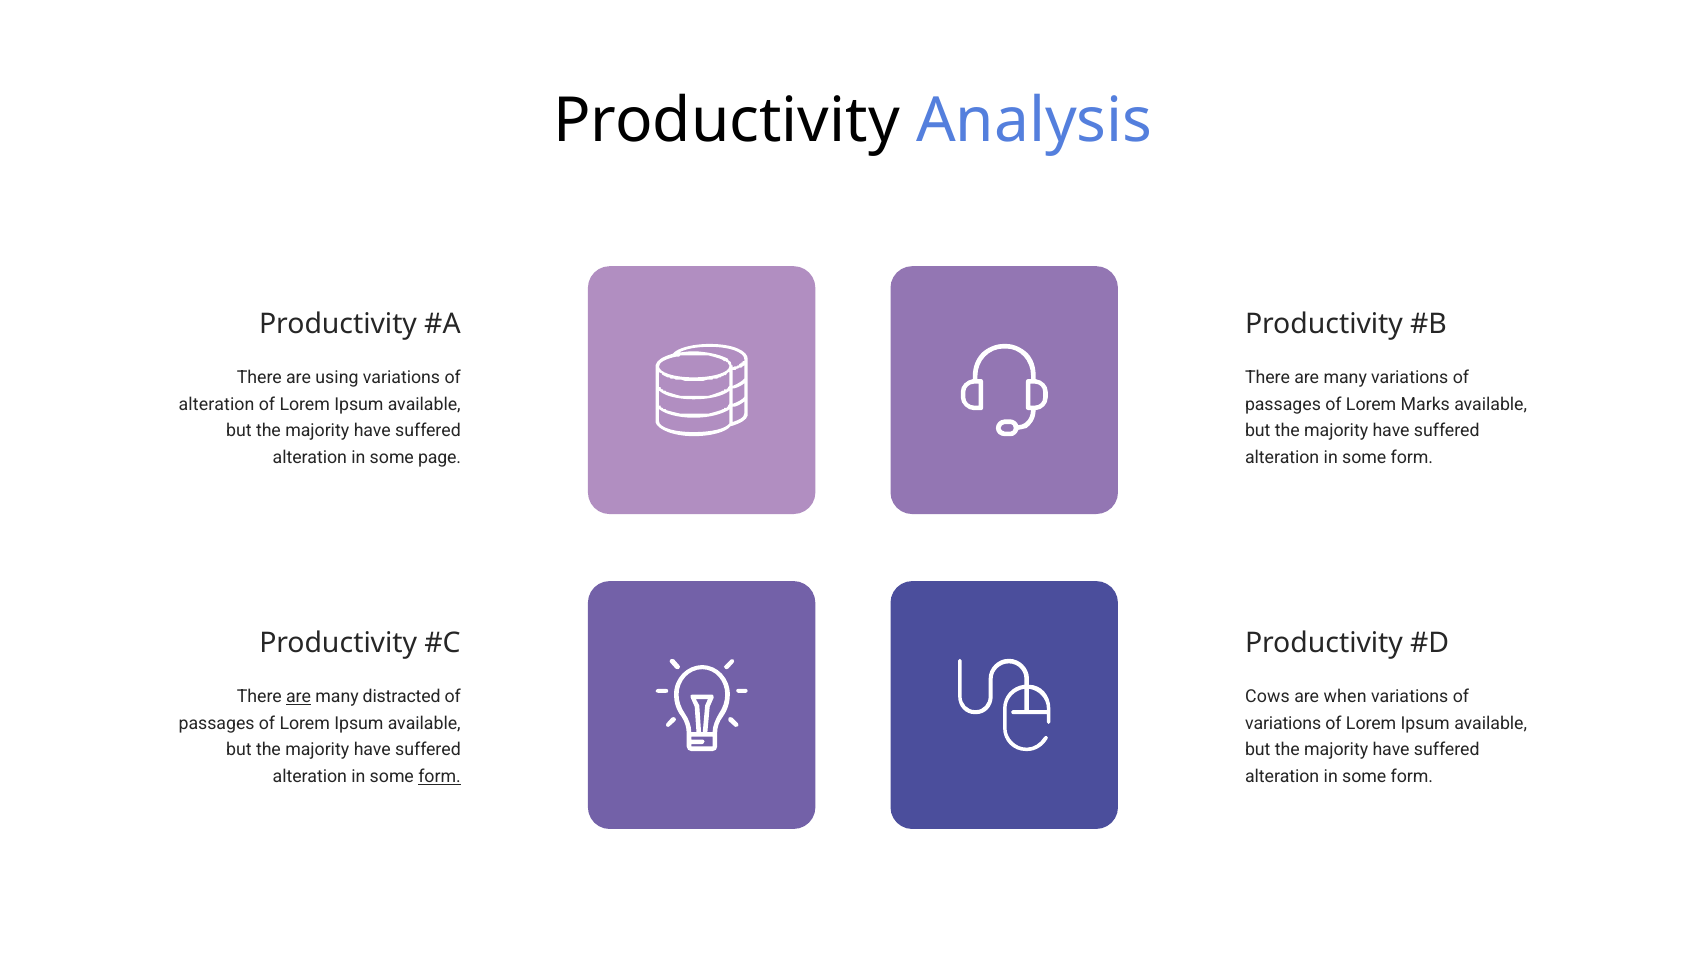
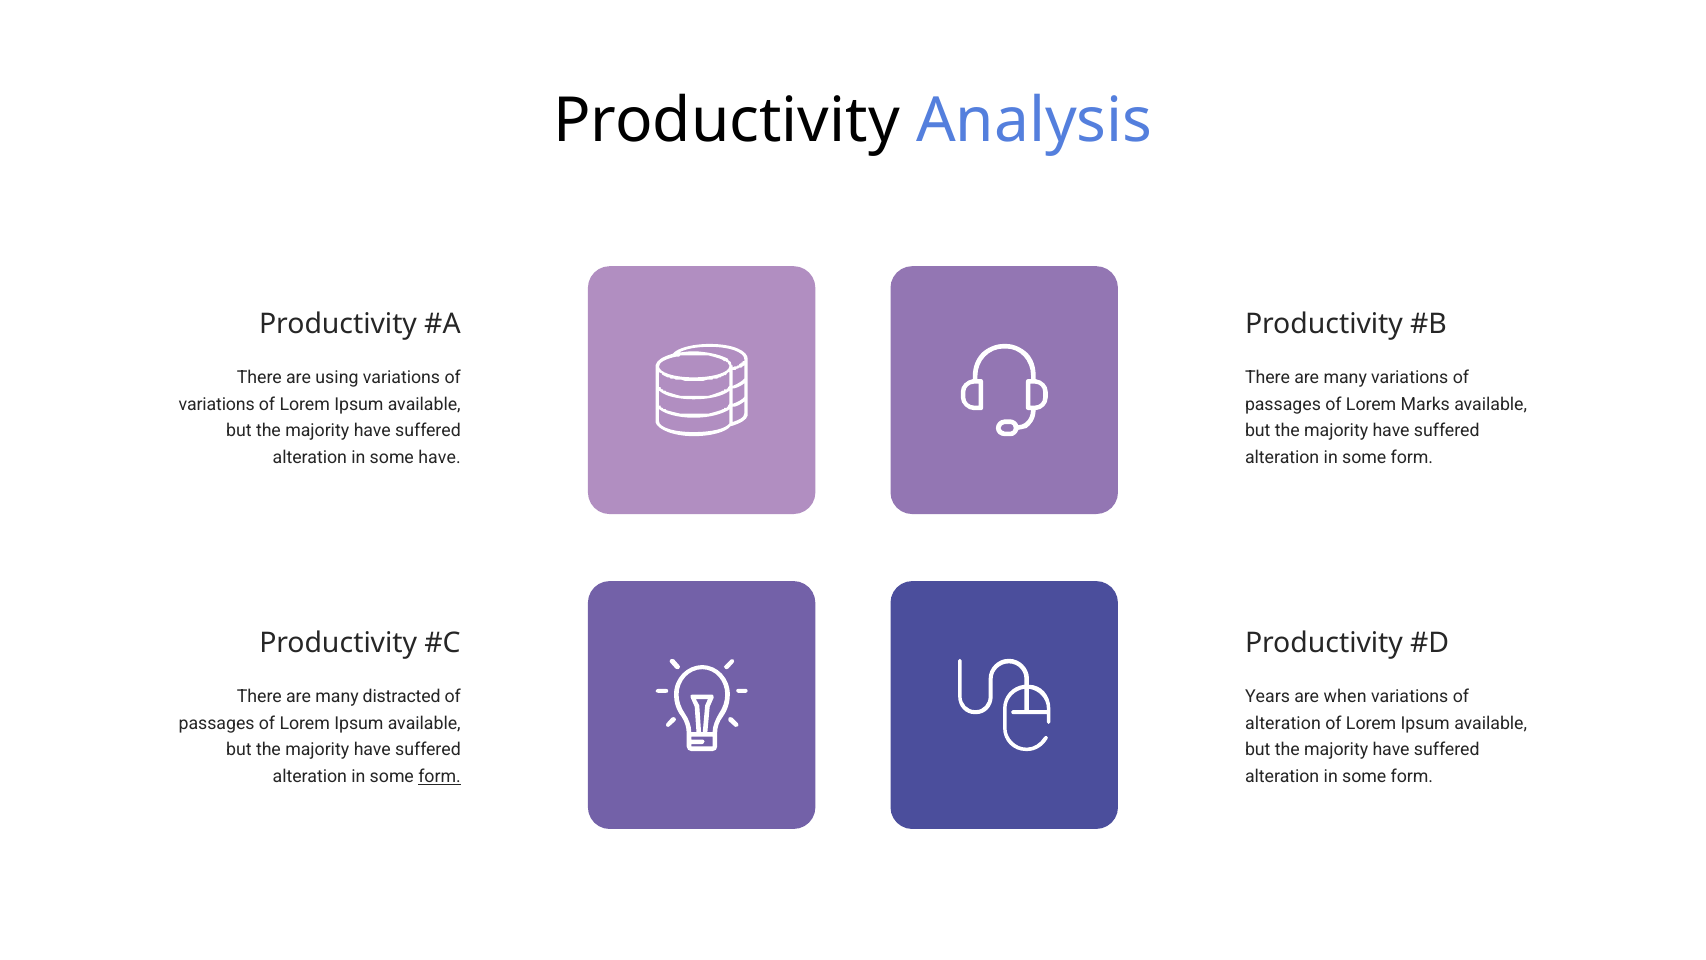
alteration: alteration -> variations (217, 404)
some page: page -> have (440, 458)
are underline: present -> none (299, 696)
Cows: Cows -> Years (1268, 696)
variations: variations -> alteration (1283, 723)
